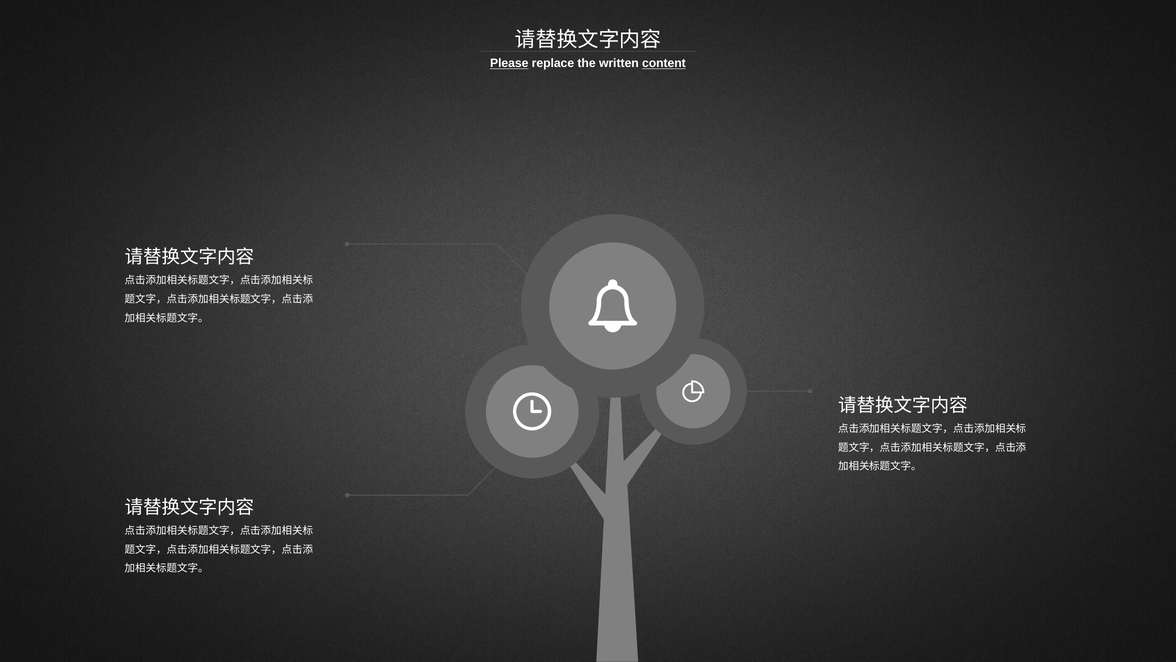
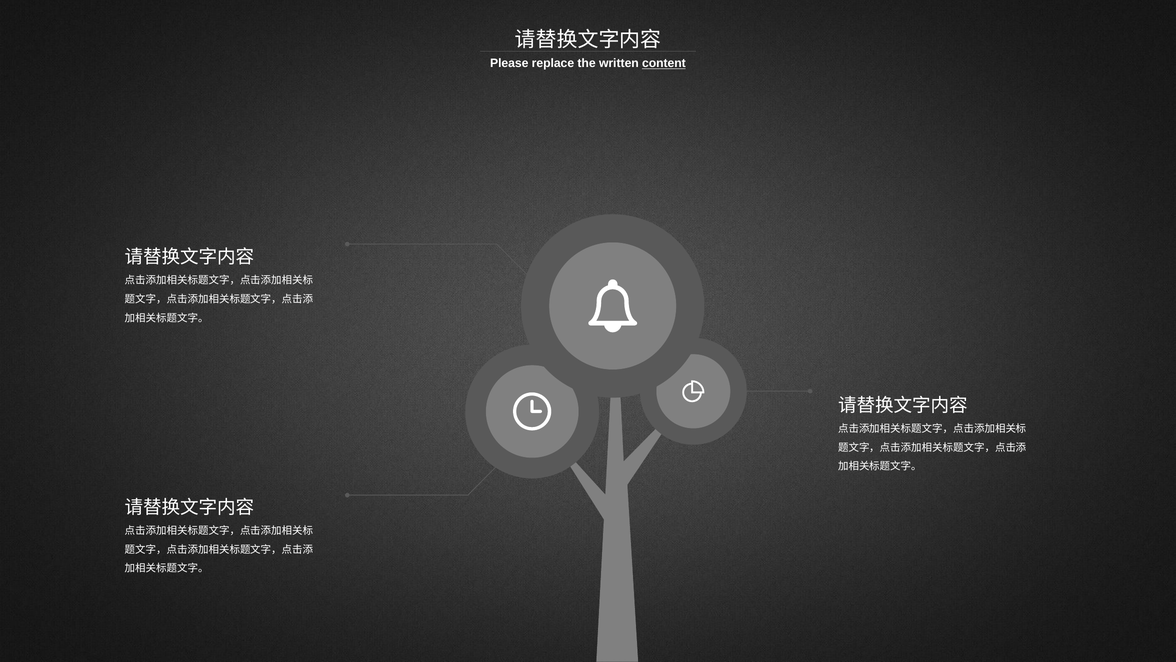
Please underline: present -> none (509, 63)
